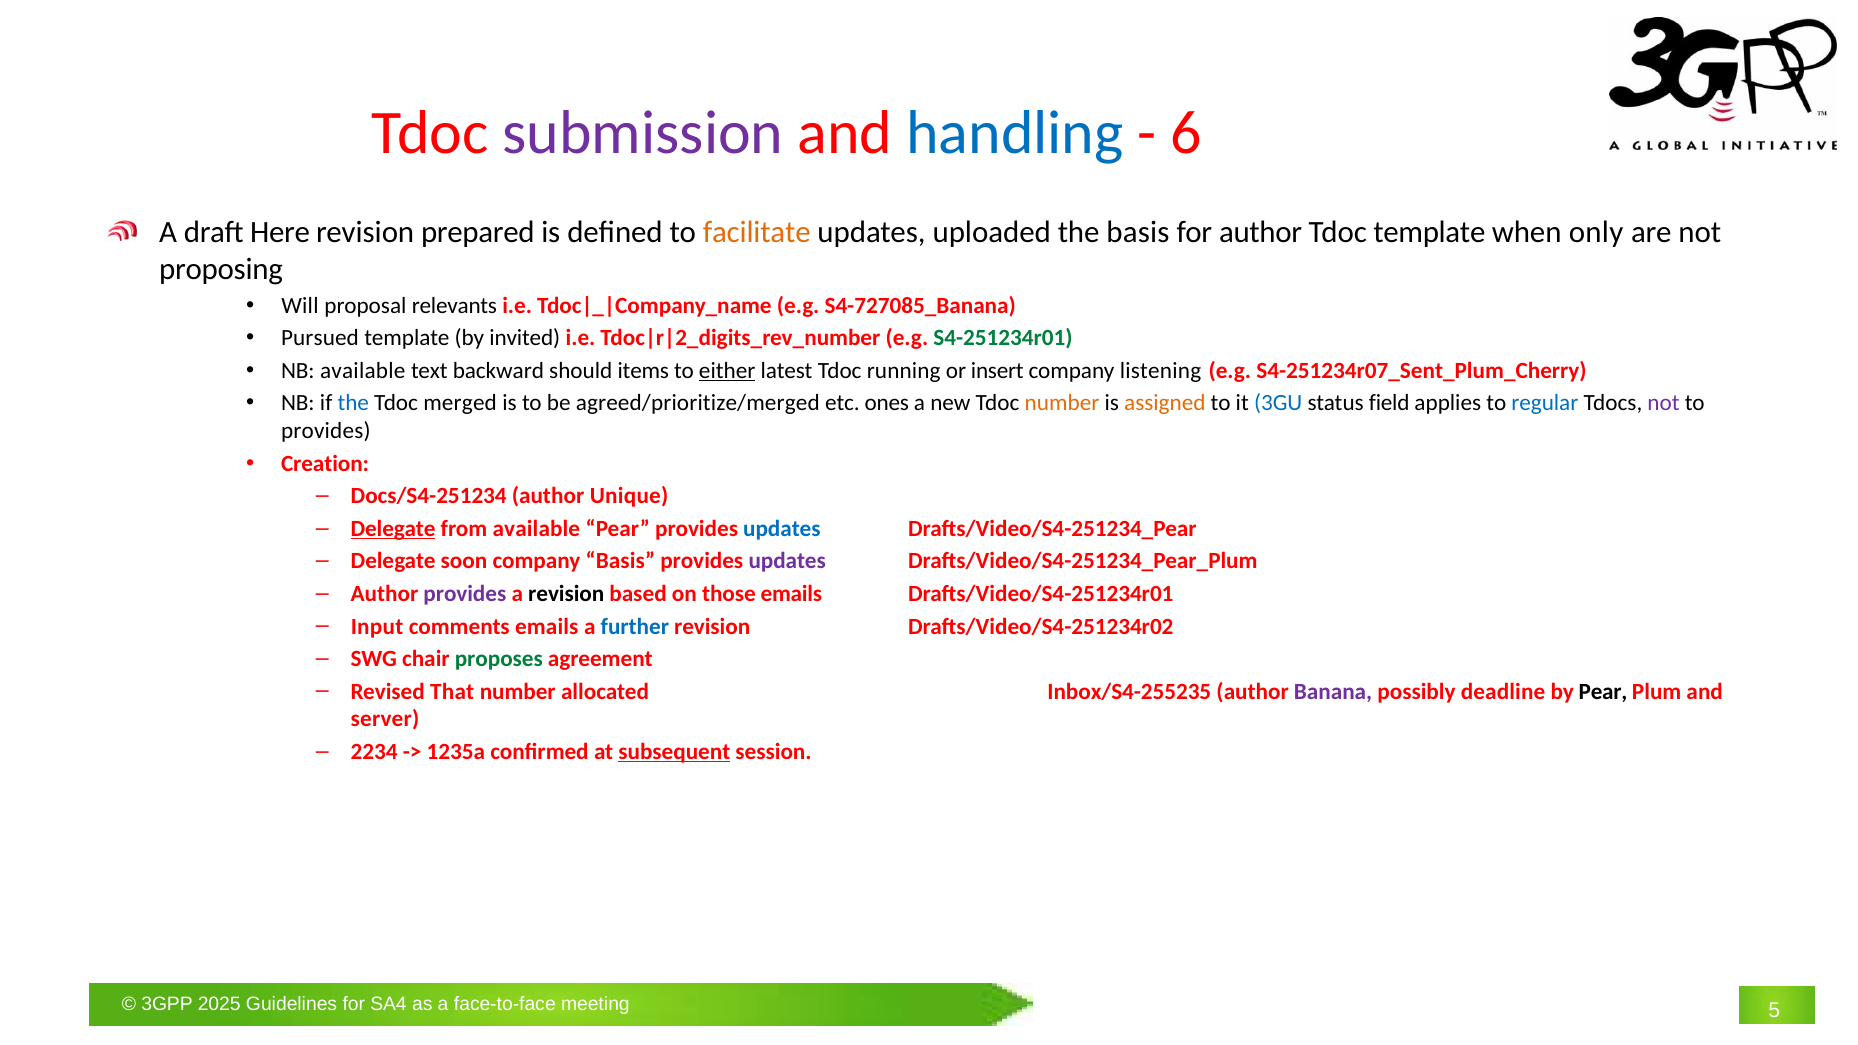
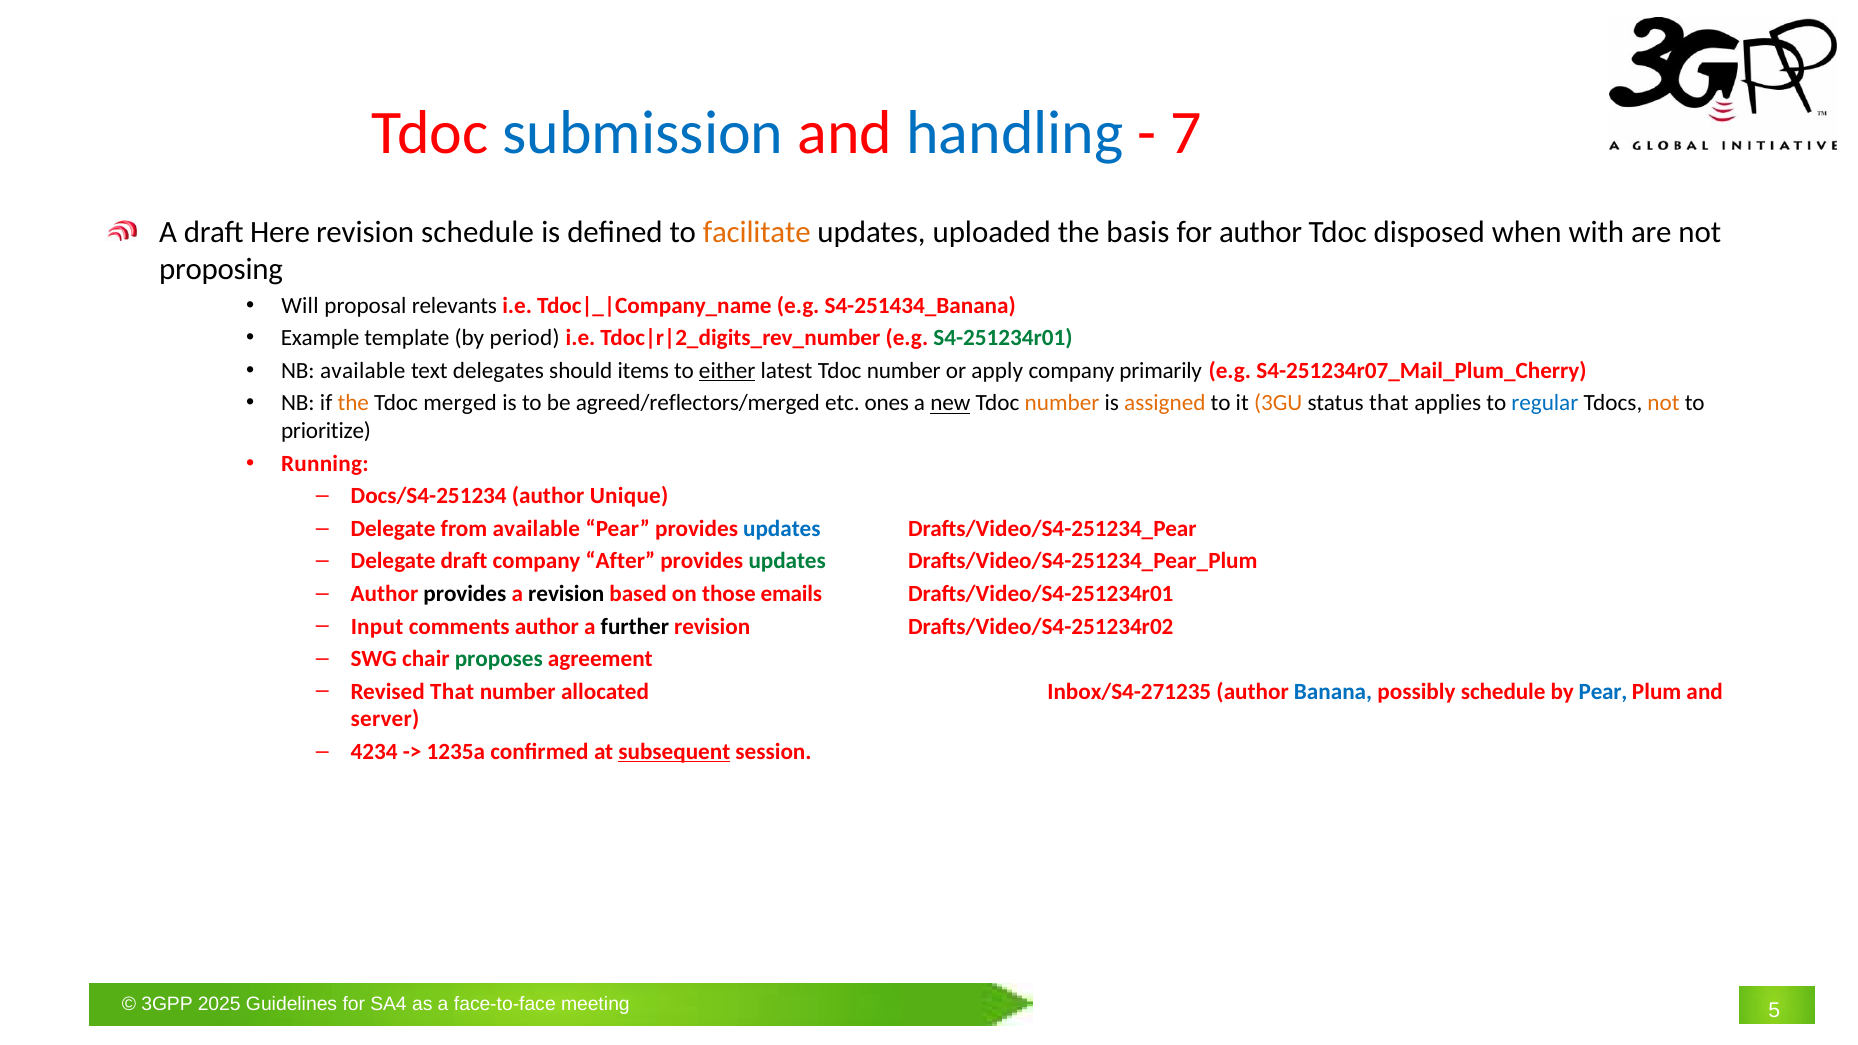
submission colour: purple -> blue (643, 133)
6: 6 -> 7 (1186, 133)
revision prepared: prepared -> schedule (478, 232)
Tdoc template: template -> disposed (1429, 232)
only: only -> with (1596, 232)
S4-727085_Banana: S4-727085_Banana -> S4-251434_Banana (920, 306)
Pursued: Pursued -> Example (320, 338)
invited: invited -> period (525, 338)
backward: backward -> delegates (498, 371)
latest Tdoc running: running -> number (904, 371)
insert: insert -> apply (997, 371)
listening: listening -> primarily (1161, 371)
S4-251234r07_Sent_Plum_Cherry: S4-251234r07_Sent_Plum_Cherry -> S4-251234r07_Mail_Plum_Cherry (1422, 371)
the colour: blue -> orange (353, 403)
agreed/prioritize/merged: agreed/prioritize/merged -> agreed/reflectors/merged (698, 403)
new underline: none -> present (950, 403)
3GU colour: blue -> orange (1278, 403)
status field: field -> that (1389, 403)
not colour: purple -> orange (1664, 403)
provides: provides -> prioritize (326, 431)
Creation: Creation -> Running (325, 464)
Delegate underline: present -> none (393, 529)
Delegate soon: soon -> draft (464, 561)
company Basis: Basis -> After (620, 561)
updates colour: purple -> green (787, 561)
provides colour: purple -> black (465, 594)
comments emails: emails -> author (547, 626)
further colour: blue -> black (635, 626)
Inbox/S4-255235: Inbox/S4-255235 -> Inbox/S4-271235 (1129, 691)
Banana colour: purple -> blue (1333, 691)
possibly deadline: deadline -> schedule (1503, 691)
Pear colour: black -> blue (1603, 691)
2234: 2234 -> 4234 (374, 752)
